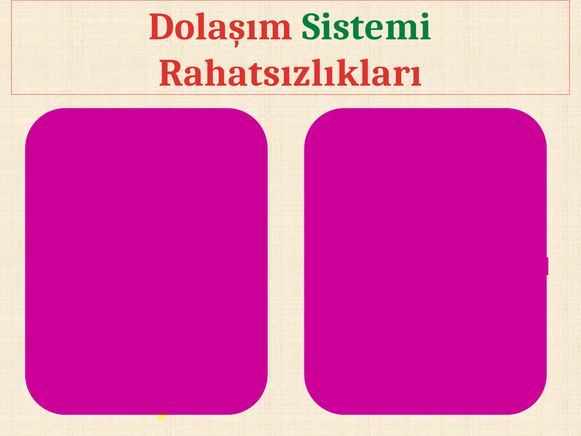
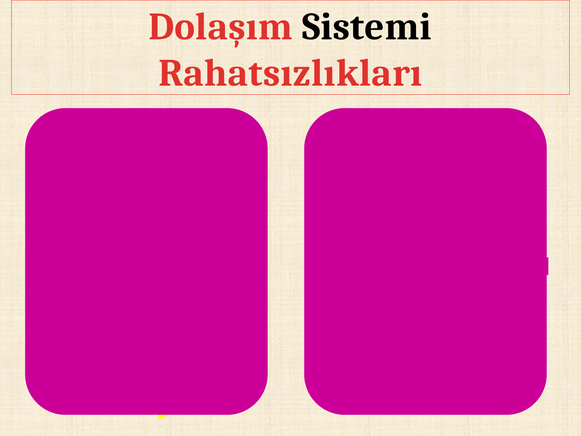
Sistemi colour: green -> black (367, 27)
